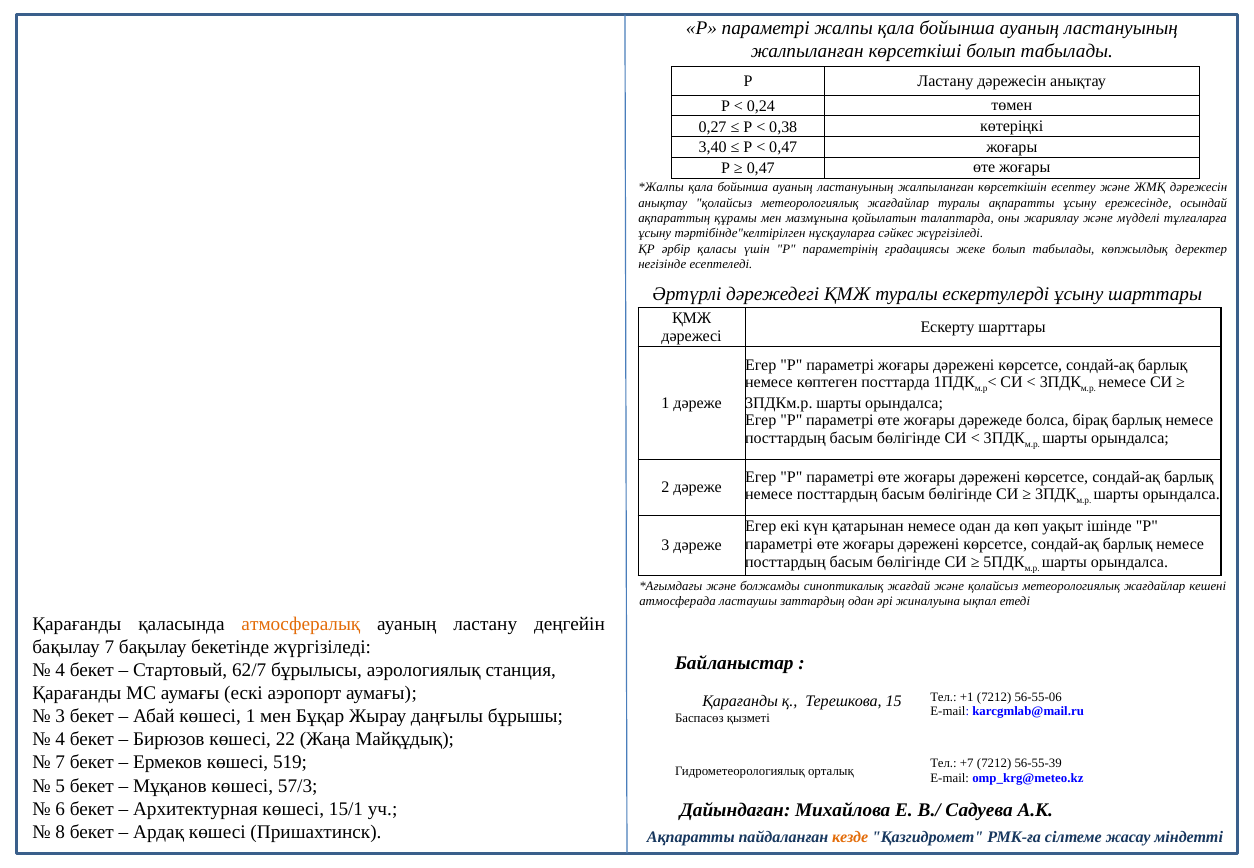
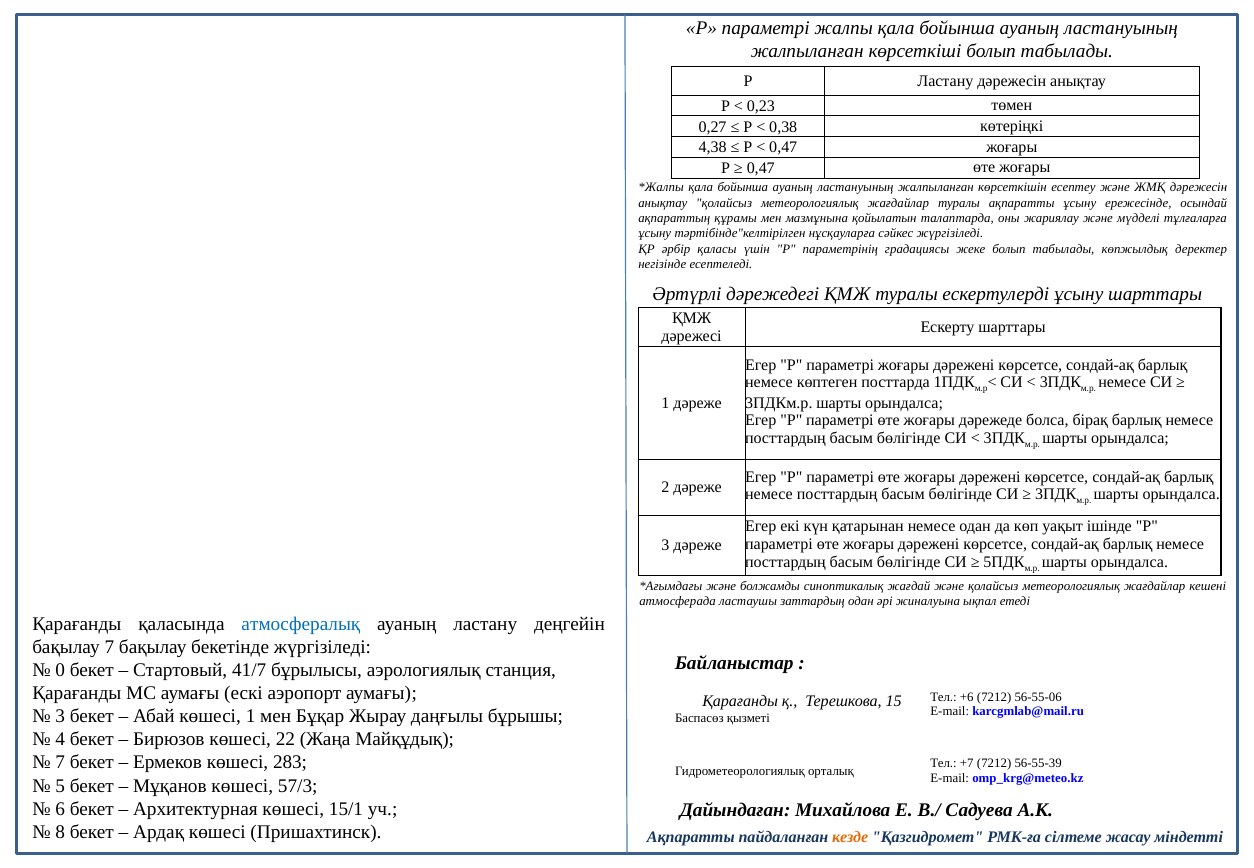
0,24: 0,24 -> 0,23 (761, 106)
3,40: 3,40 -> 4,38 (713, 148)
атмосфералық colour: orange -> blue (301, 624)
4: 4 -> 0 (60, 670)
62/7: 62/7 -> 41/7 (249, 670)
+1: +1 -> +6 (967, 697)
519: 519 -> 283 (290, 763)
